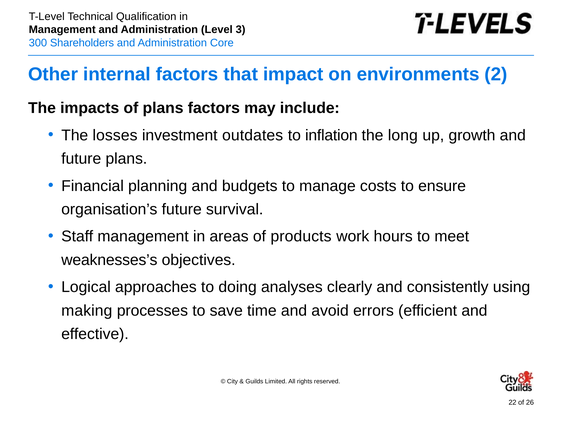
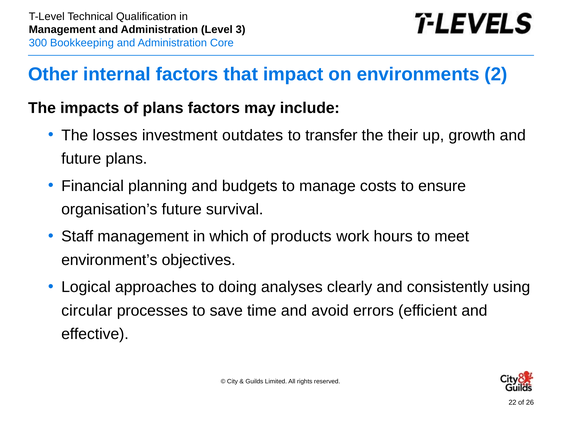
Shareholders: Shareholders -> Bookkeeping (82, 43)
inflation: inflation -> transfer (331, 135)
long: long -> their (403, 135)
areas: areas -> which (229, 237)
weaknesses’s: weaknesses’s -> environment’s (109, 260)
making: making -> circular (87, 311)
